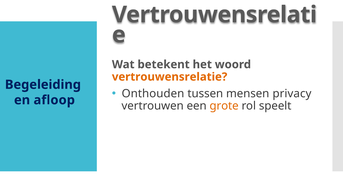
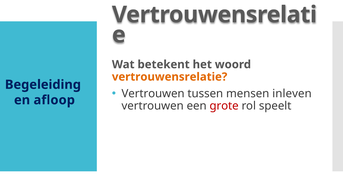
Onthouden: Onthouden -> Vertrouwen (153, 93)
privacy: privacy -> inleven (292, 93)
grote colour: orange -> red (224, 106)
